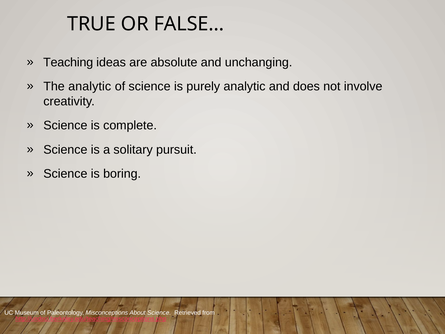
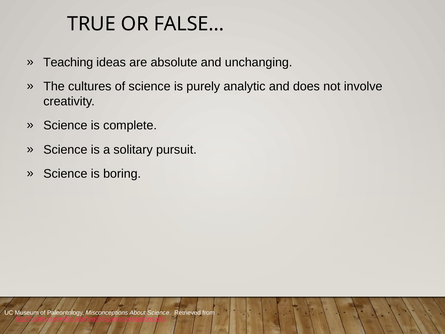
The analytic: analytic -> cultures (90, 87)
